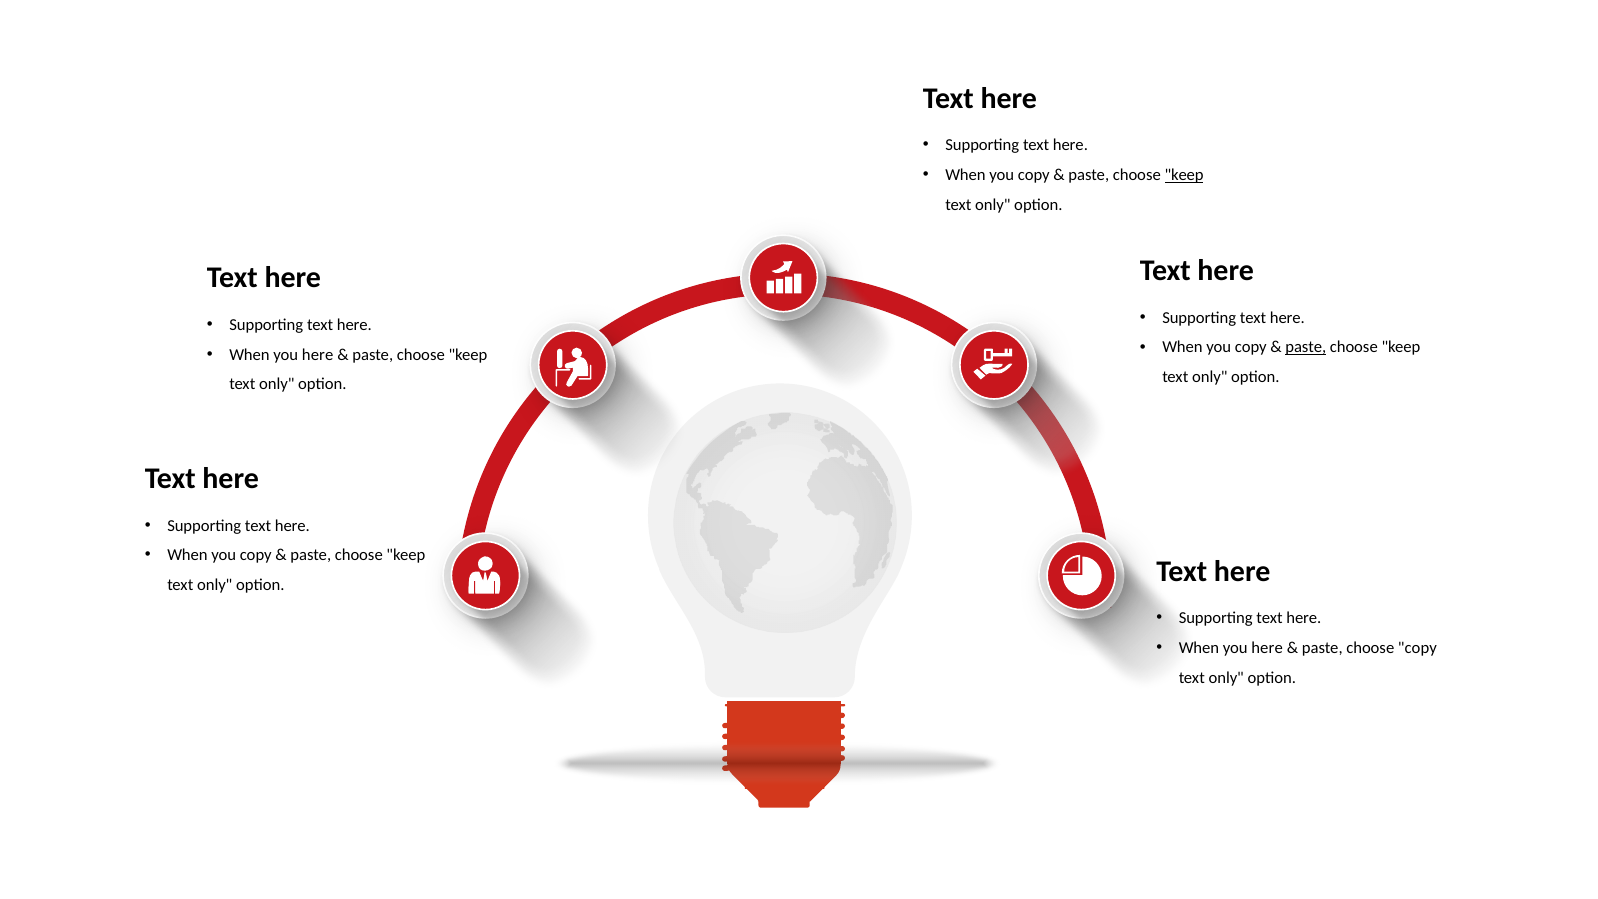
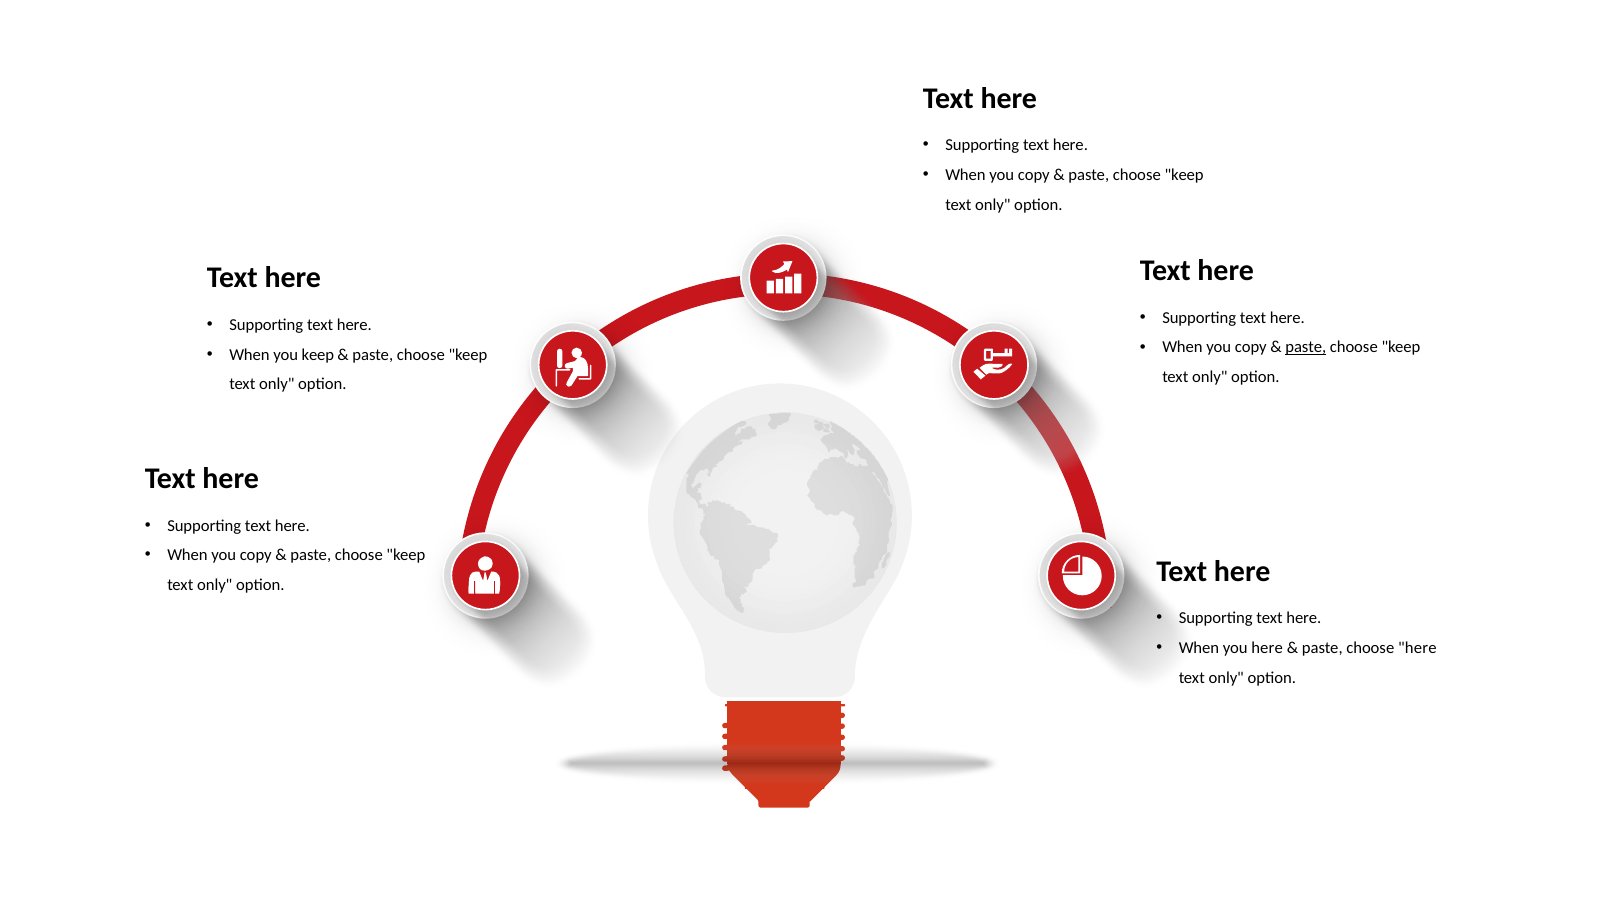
keep underline: present -> none (1184, 175)
here: here -> keep (318, 354)
choose copy: copy -> here (1417, 648)
